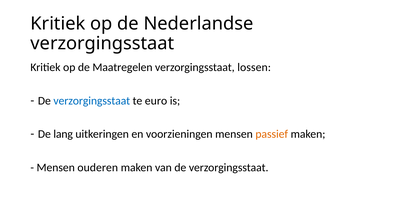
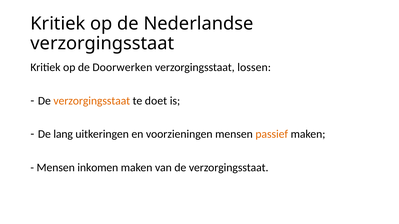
Maatregelen: Maatregelen -> Doorwerken (122, 67)
verzorgingsstaat colour: blue -> orange (92, 101)
euro: euro -> doet (156, 101)
ouderen: ouderen -> inkomen (98, 168)
